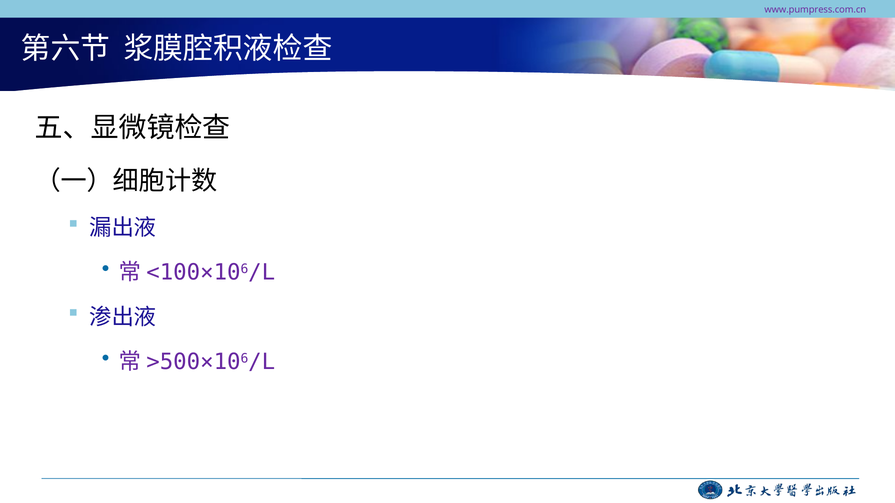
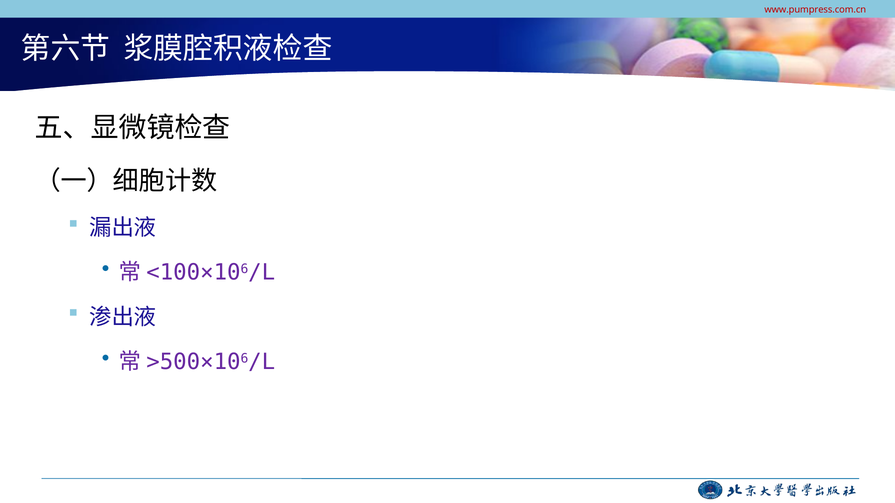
www.pumpress.com.cn colour: purple -> red (815, 10)
